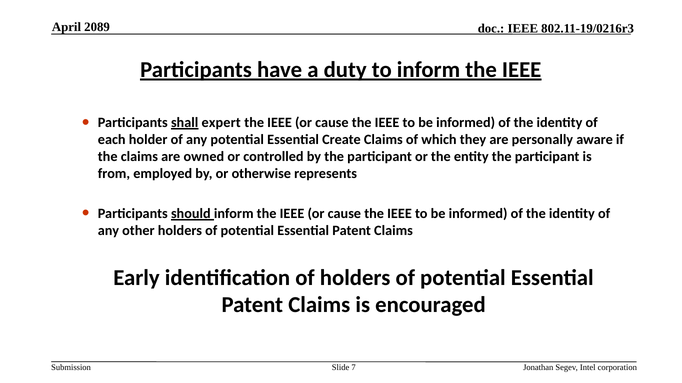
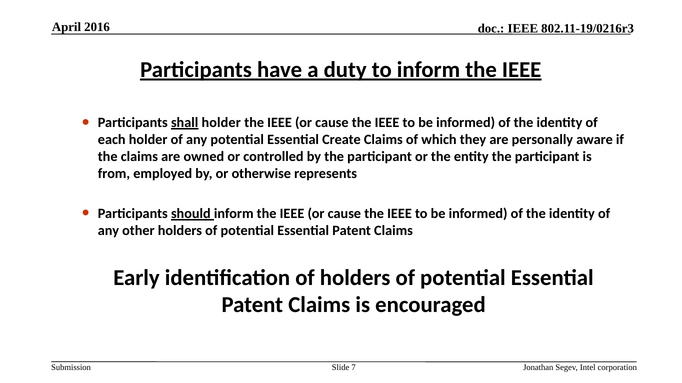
2089: 2089 -> 2016 (97, 27)
shall expert: expert -> holder (221, 123)
